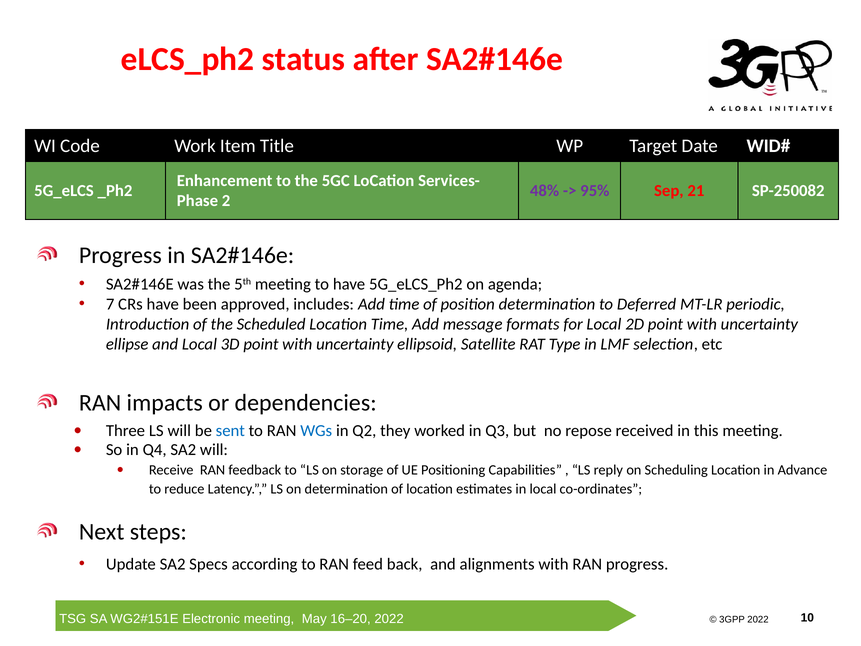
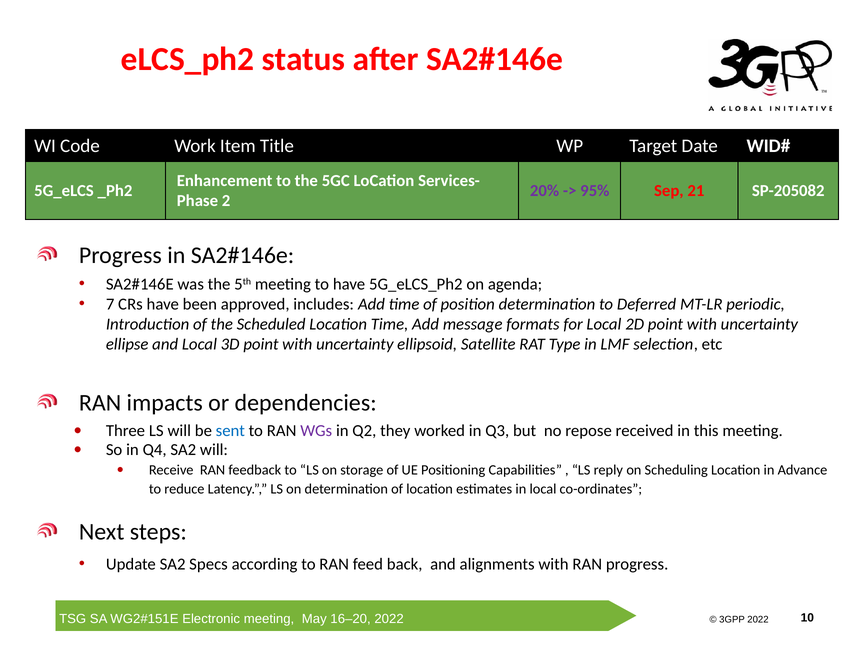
48%: 48% -> 20% (545, 191)
SP-250082: SP-250082 -> SP-205082 (788, 191)
WGs colour: blue -> purple (316, 430)
